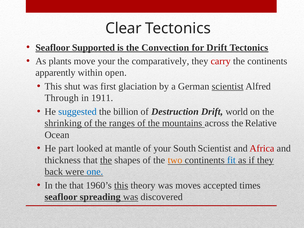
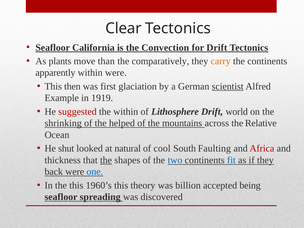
Supported: Supported -> California (93, 48)
move your: your -> than (106, 61)
carry colour: red -> orange (221, 61)
within open: open -> were (116, 73)
shut: shut -> then (72, 86)
Through: Through -> Example (62, 98)
1911: 1911 -> 1919 (102, 98)
suggested colour: blue -> red (77, 112)
the billion: billion -> within (126, 112)
Destruction: Destruction -> Lithosphere (175, 112)
ranges: ranges -> helped (122, 123)
part: part -> shut (66, 148)
mantle: mantle -> natural (128, 148)
of your: your -> cool (162, 148)
South Scientist: Scientist -> Faulting (214, 148)
two colour: orange -> blue (175, 160)
the that: that -> this (76, 185)
this underline: present -> none (121, 185)
moves: moves -> billion (188, 185)
times: times -> being (250, 185)
was underline: present -> none (131, 197)
